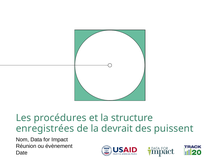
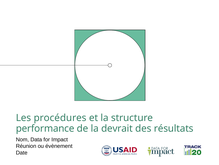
enregistrées: enregistrées -> performance (45, 128)
puissent: puissent -> résultats (174, 128)
